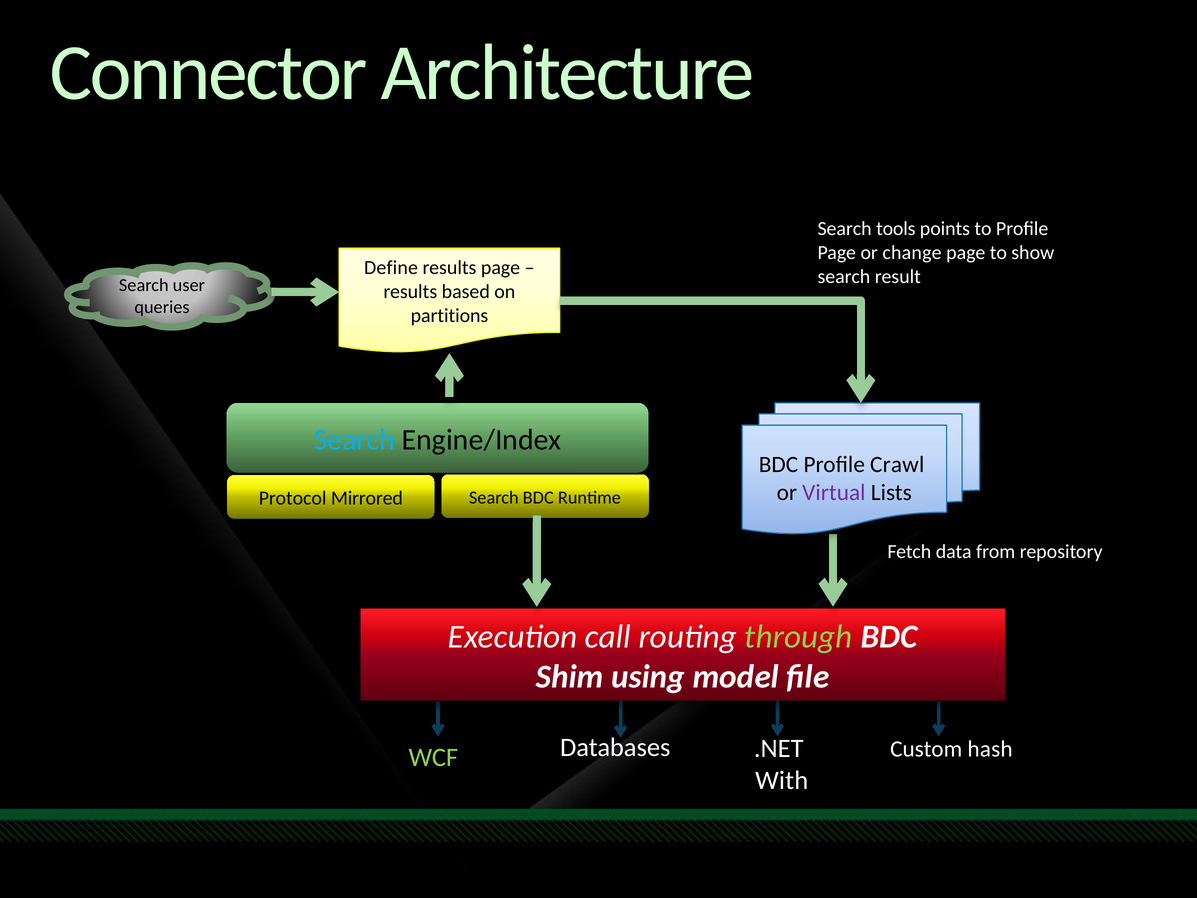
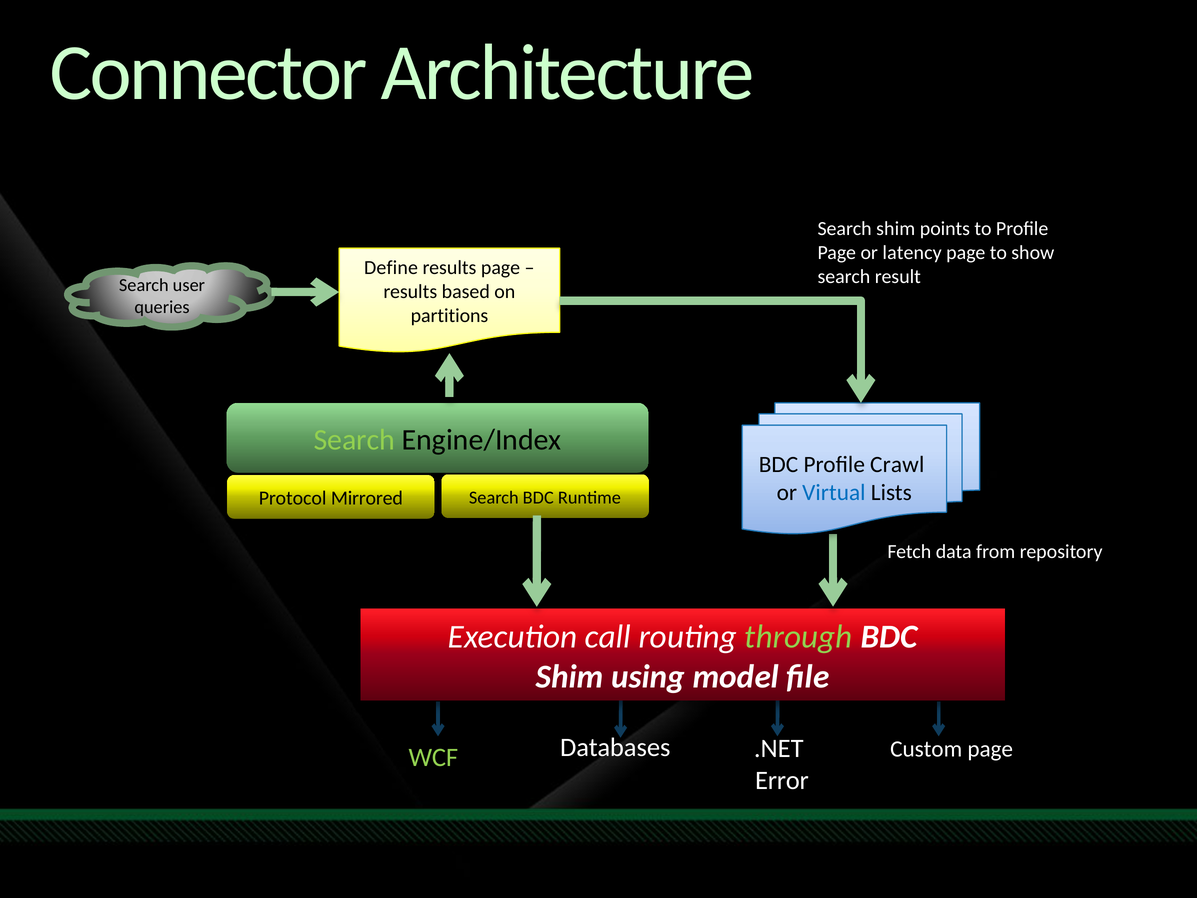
Search tools: tools -> shim (896, 229)
change: change -> latency (912, 253)
Search colour: light blue -> light green (354, 440)
Virtual colour: purple -> blue (834, 493)
Custom hash: hash -> page (990, 749)
With: With -> Error (782, 780)
